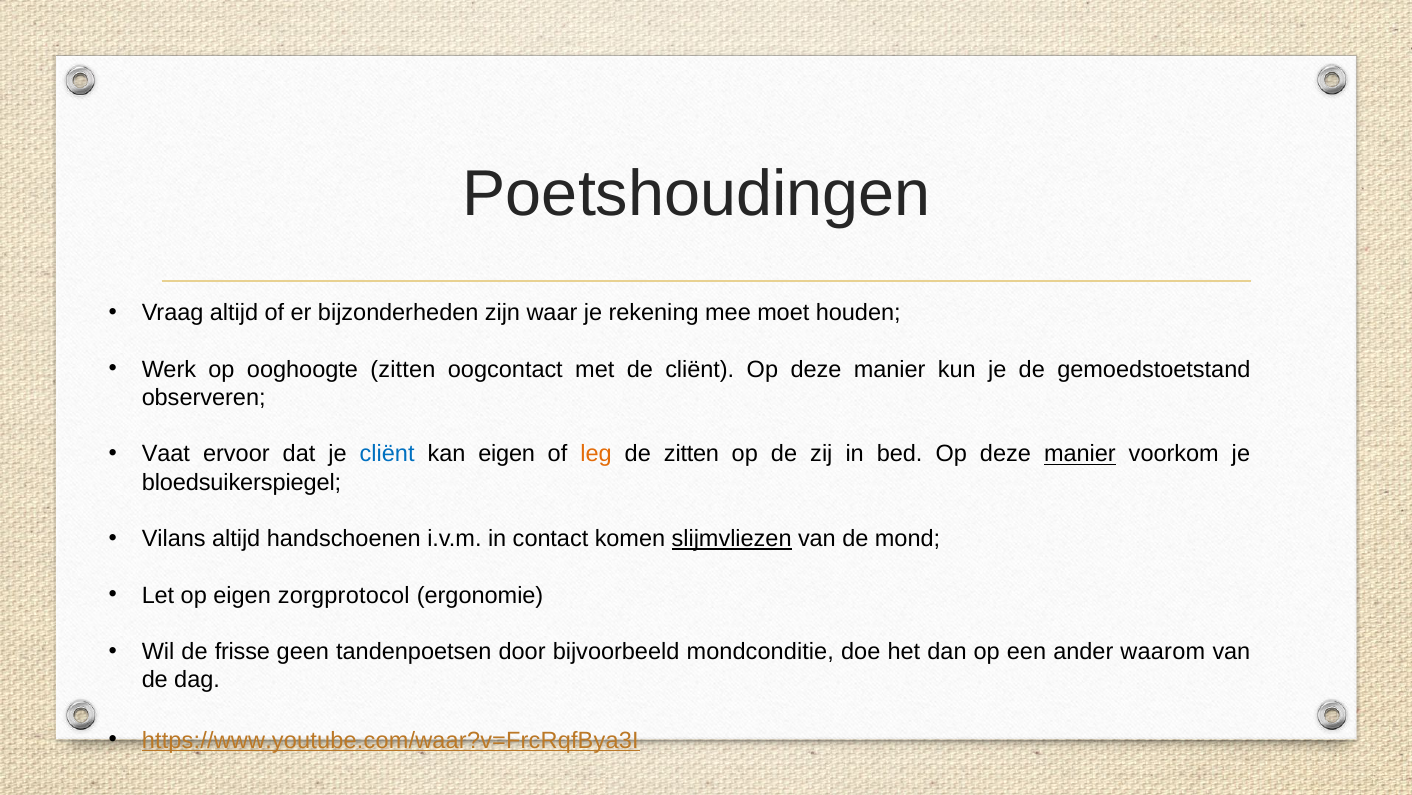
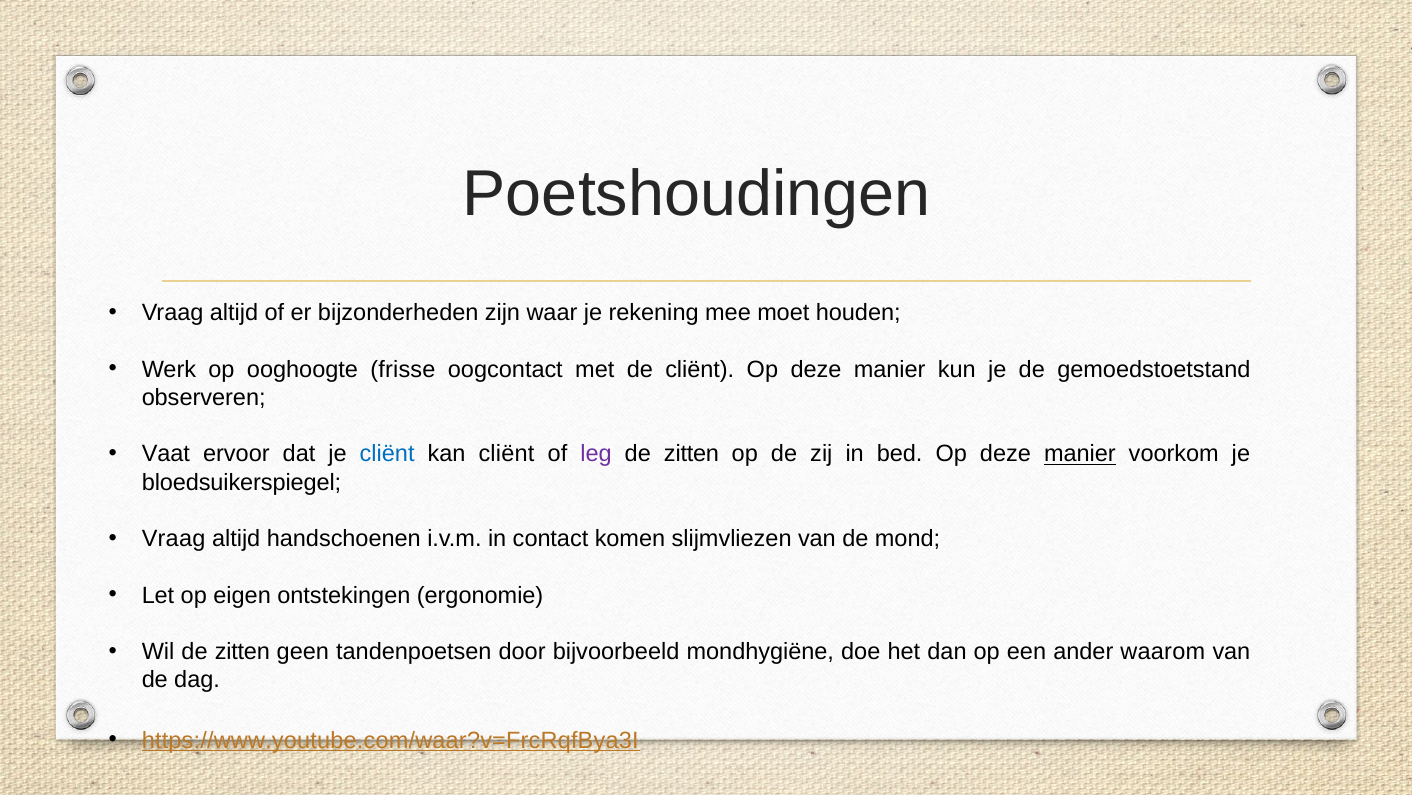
ooghoogte zitten: zitten -> frisse (403, 369)
kan eigen: eigen -> cliënt (506, 454)
leg colour: orange -> purple (596, 454)
Vilans: Vilans -> Vraag (174, 538)
slijmvliezen underline: present -> none (732, 538)
zorgprotocol: zorgprotocol -> ontstekingen (344, 595)
Wil de frisse: frisse -> zitten (242, 651)
mondconditie: mondconditie -> mondhygiëne (760, 651)
